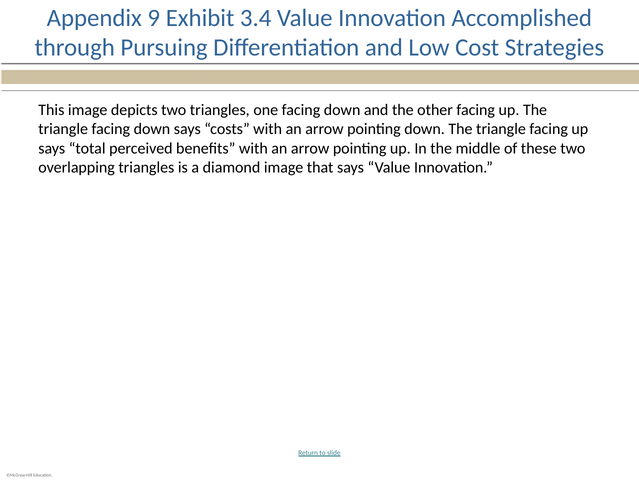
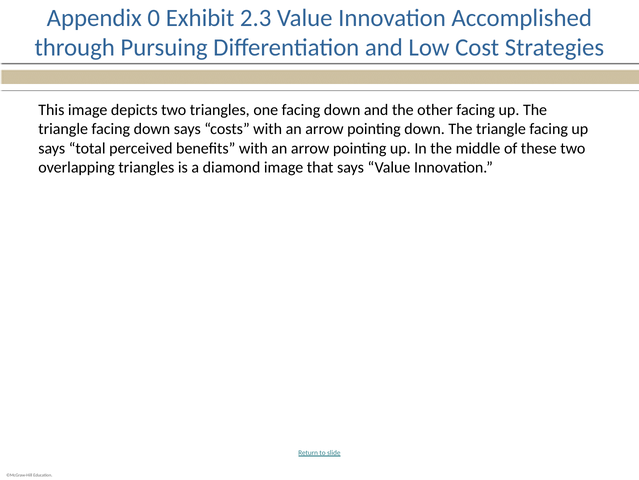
9: 9 -> 0 (154, 18)
3.4: 3.4 -> 2.3 (256, 18)
